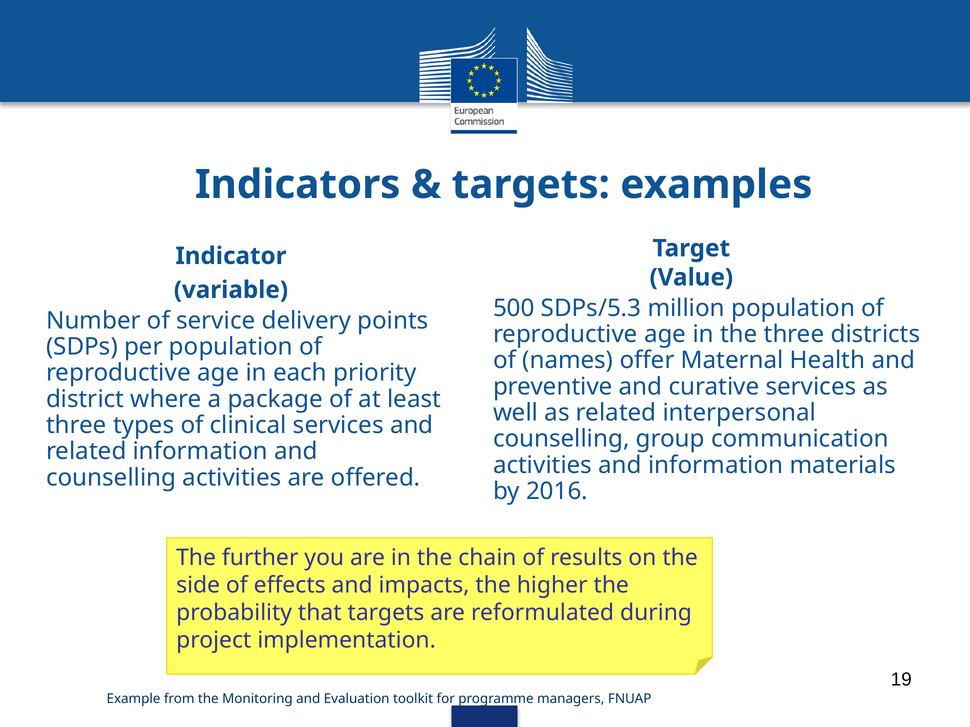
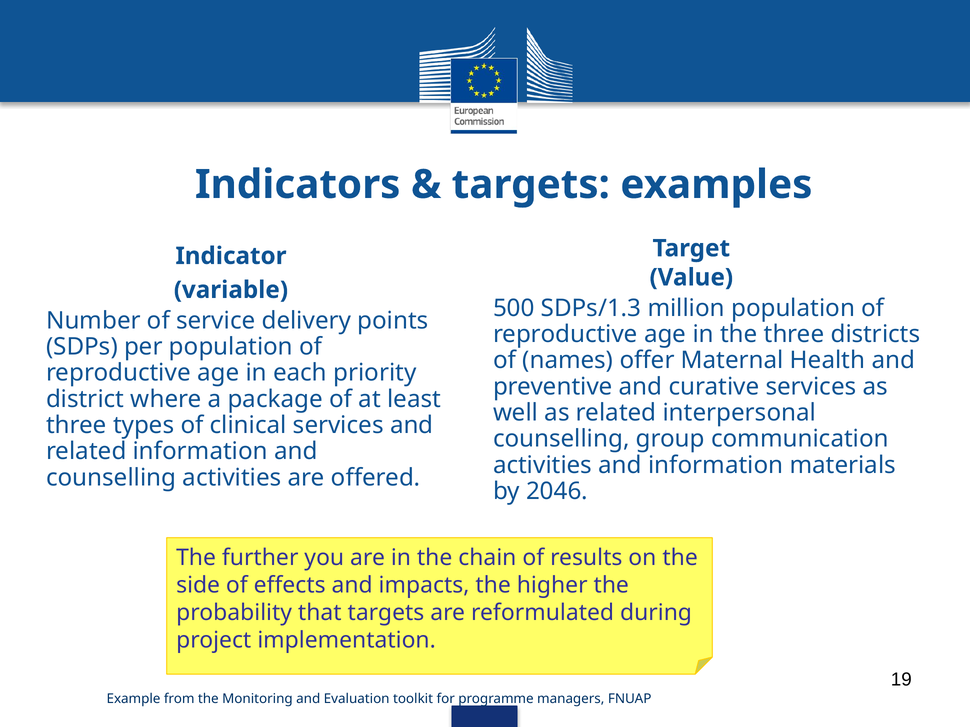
SDPs/5.3: SDPs/5.3 -> SDPs/1.3 (591, 308)
2016: 2016 -> 2046 (557, 492)
